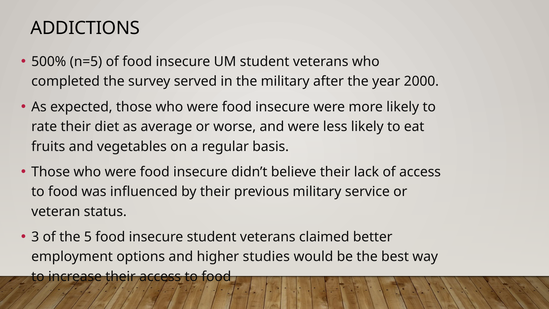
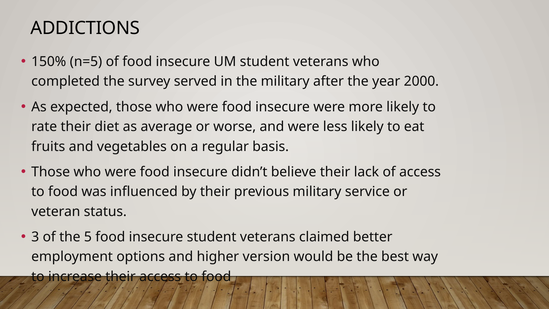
500%: 500% -> 150% (49, 62)
studies: studies -> version (266, 257)
